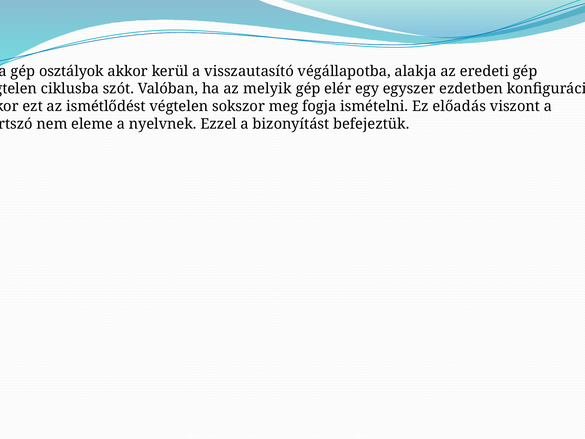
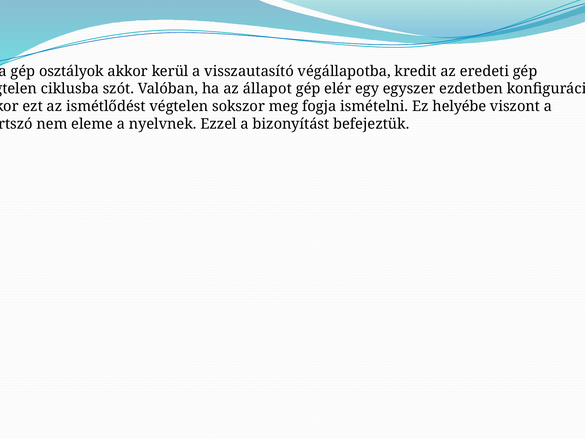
alakja: alakja -> kredit (416, 71)
melyik: melyik -> állapot (267, 89)
előadás: előadás -> helyébe (459, 106)
